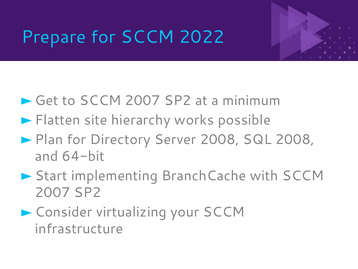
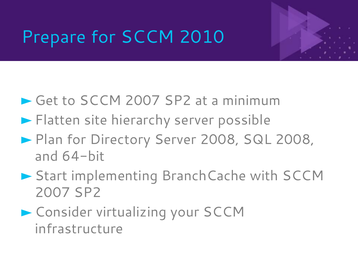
2022: 2022 -> 2010 (202, 37)
hierarchy works: works -> server (194, 120)
